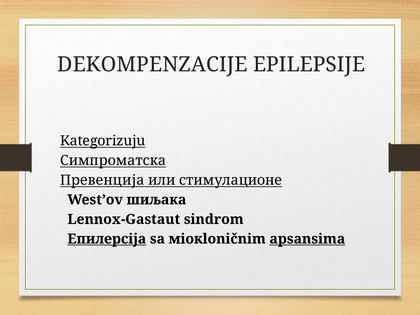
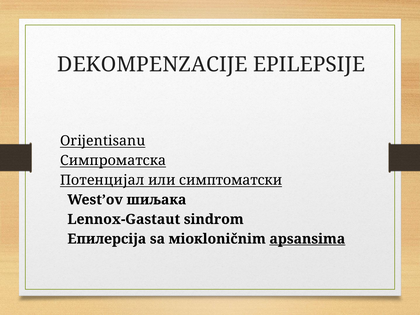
Kategorizuju: Kategorizuju -> Orijentisanu (103, 141)
Превенција: Превенција -> Потенцијал (102, 180)
стимулационе: стимулационе -> симптоматски (231, 180)
Епилеpсiја underline: present -> none (107, 239)
